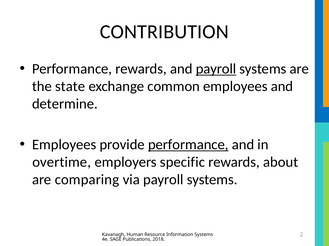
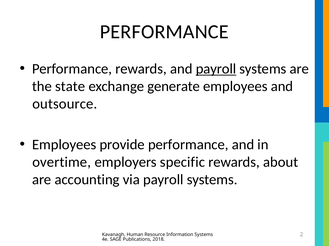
CONTRIBUTION: CONTRIBUTION -> PERFORMANCE (164, 32)
common: common -> generate (174, 87)
determine: determine -> outsource (65, 104)
performance underline: present -> none (188, 145)
comparing: comparing -> accounting (87, 180)
